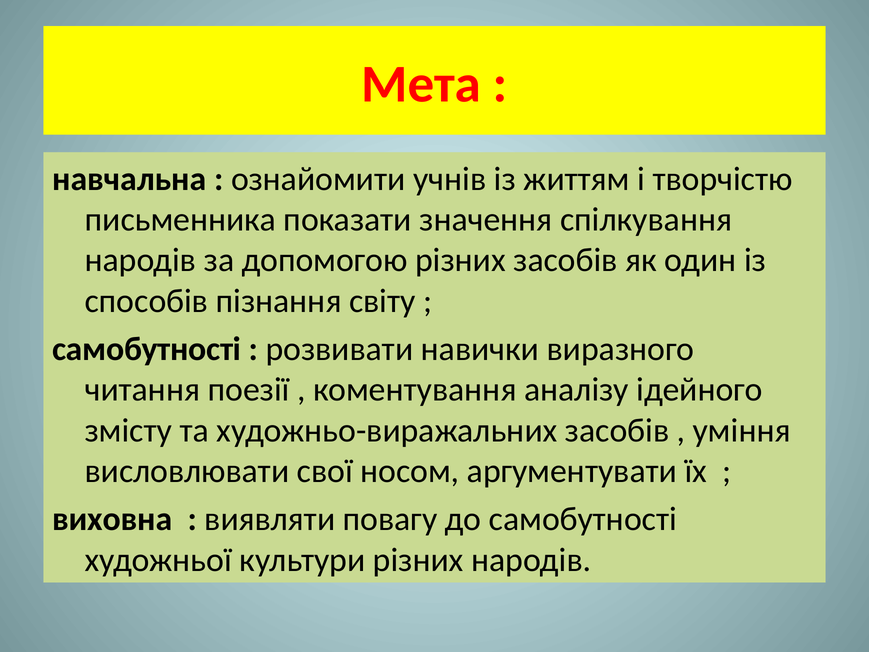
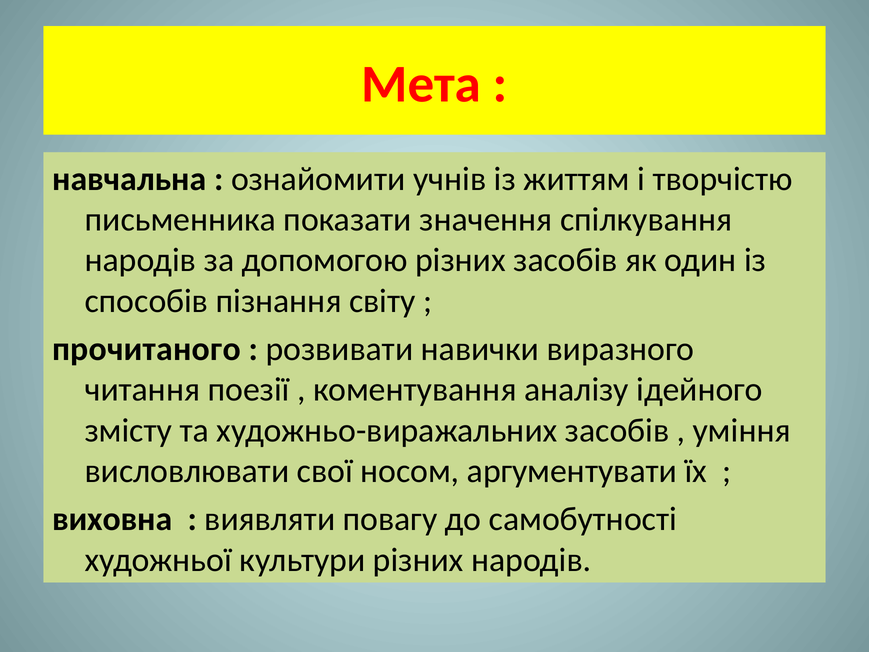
самобутності: самобутності -> прочитаного (146, 349)
